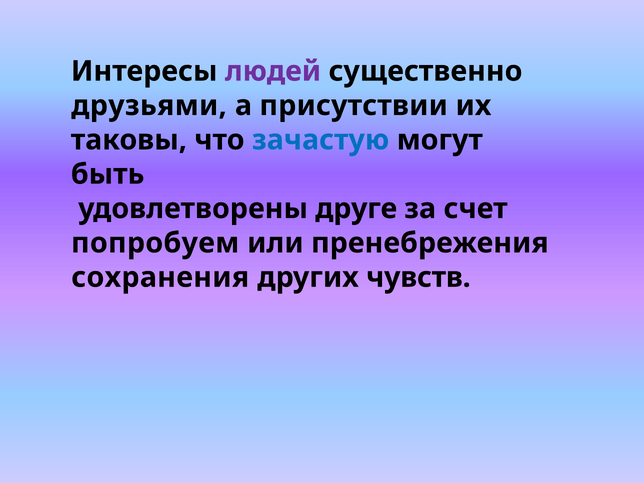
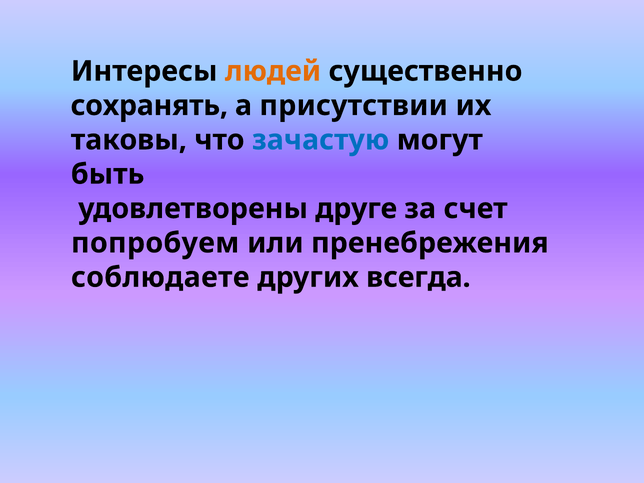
людей colour: purple -> orange (273, 71)
друзьями: друзьями -> сохранять (149, 106)
сохранения: сохранения -> соблюдаете (160, 277)
чувств: чувств -> всегда (418, 277)
